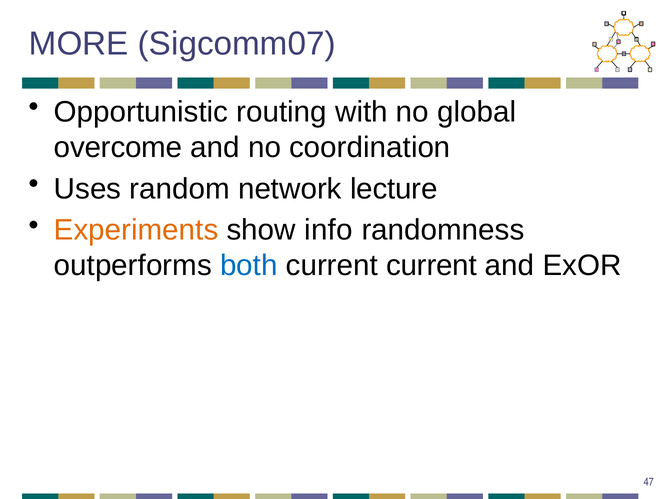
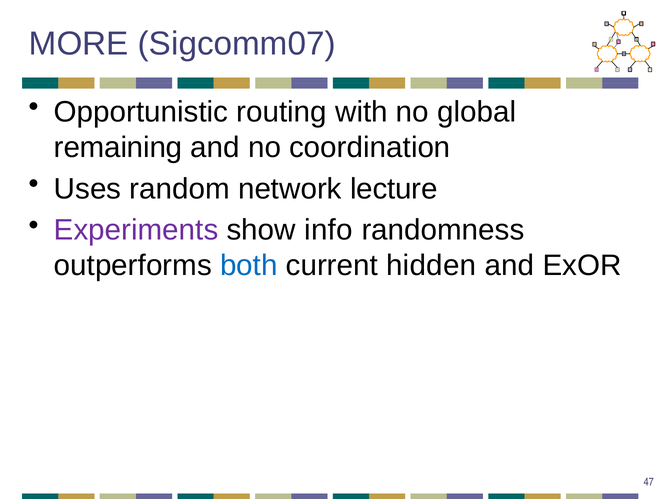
overcome: overcome -> remaining (118, 148)
Experiments colour: orange -> purple (136, 230)
current current: current -> hidden (431, 266)
